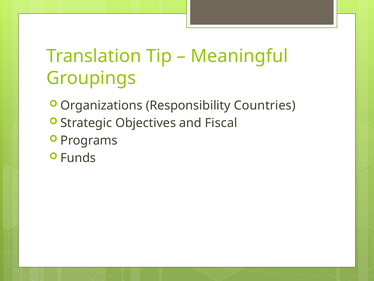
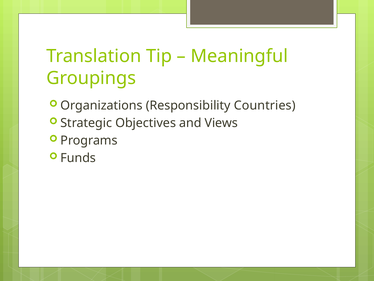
Fiscal: Fiscal -> Views (221, 123)
